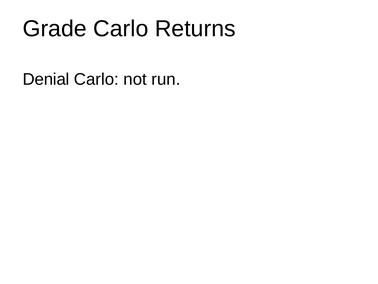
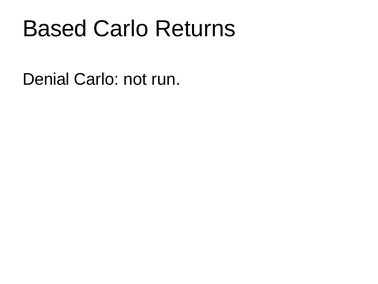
Grade: Grade -> Based (55, 29)
